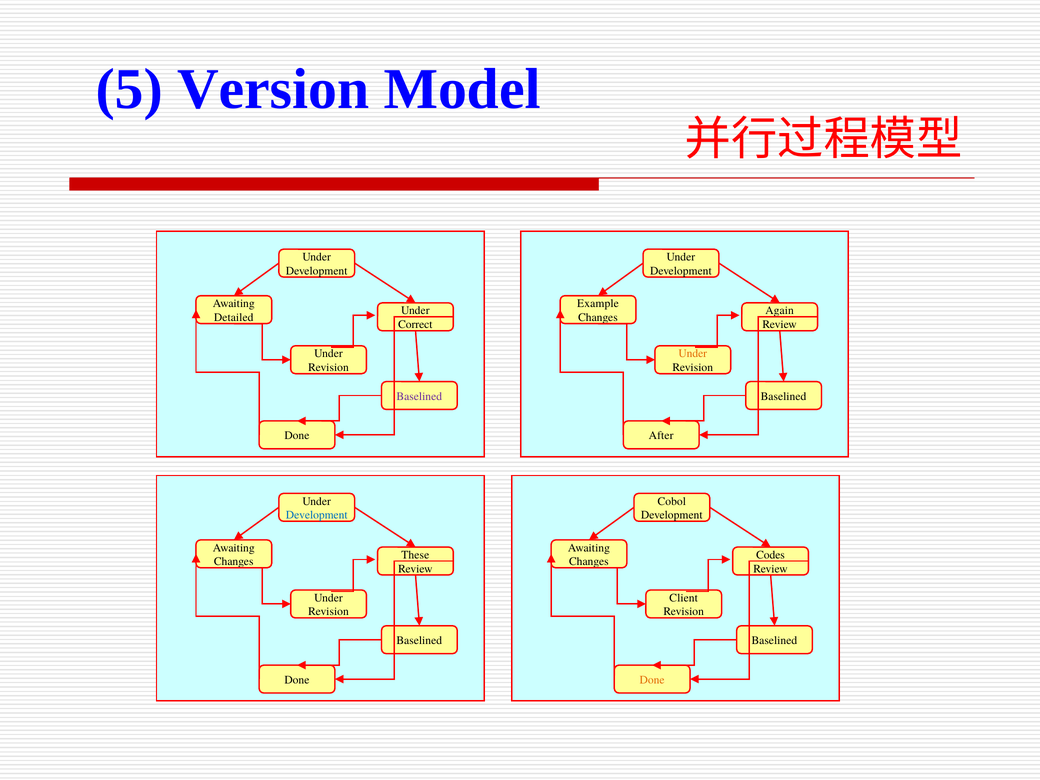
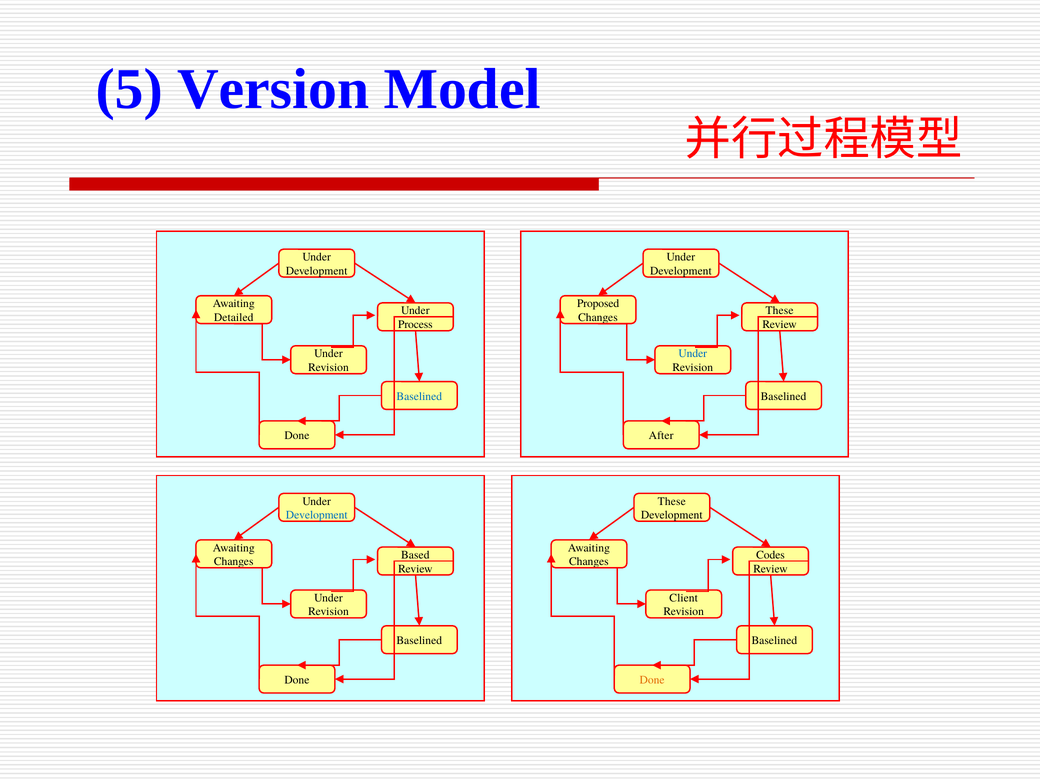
Example: Example -> Proposed (598, 304)
Again: Again -> These (780, 311)
Correct: Correct -> Process (415, 325)
Under colour: orange -> blue (693, 354)
Baselined colour: purple -> blue (419, 396)
Cobol: Cobol -> These (672, 501)
These: These -> Based (415, 555)
